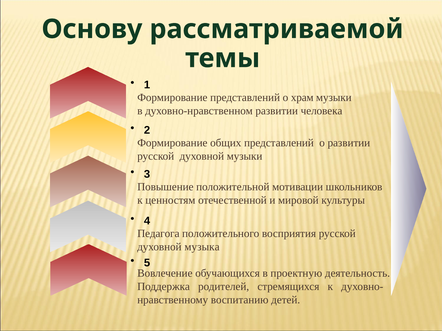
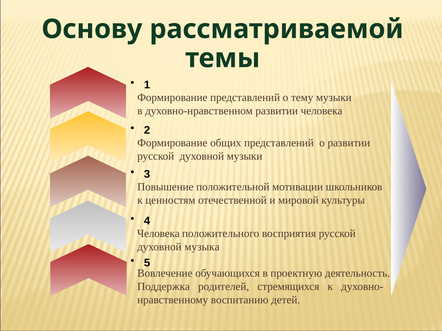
храм: храм -> тему (302, 98)
Педагога: Педагога -> Человека (158, 234)
